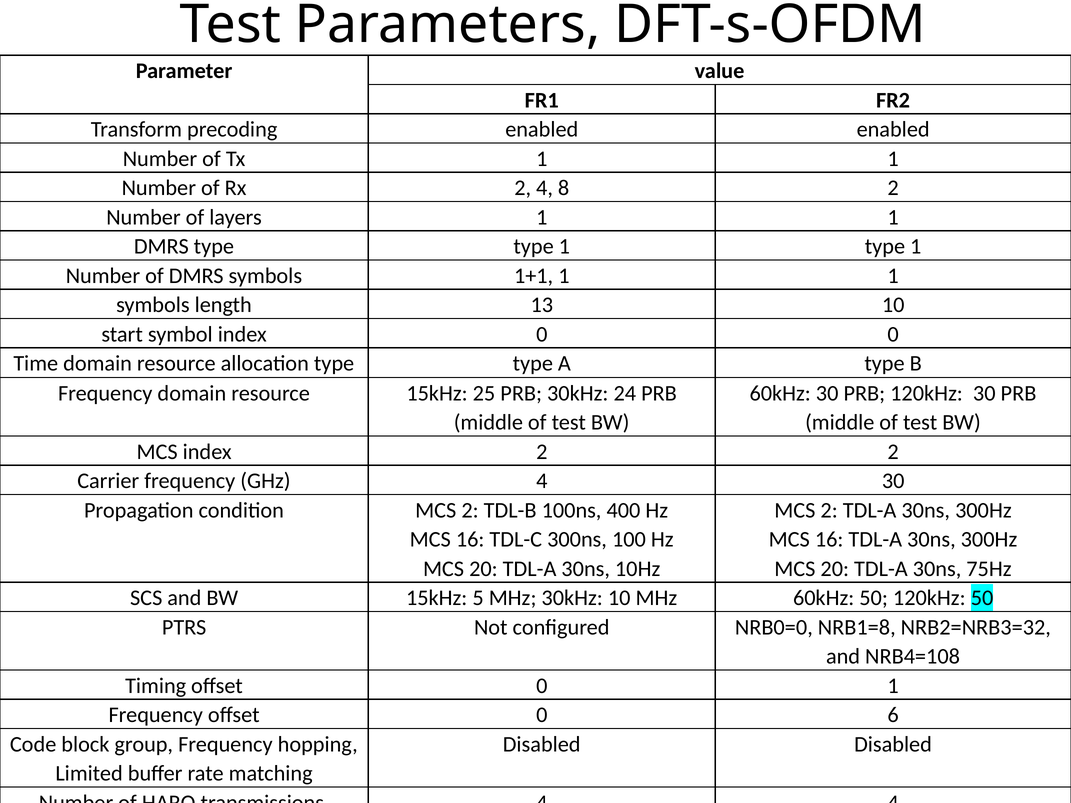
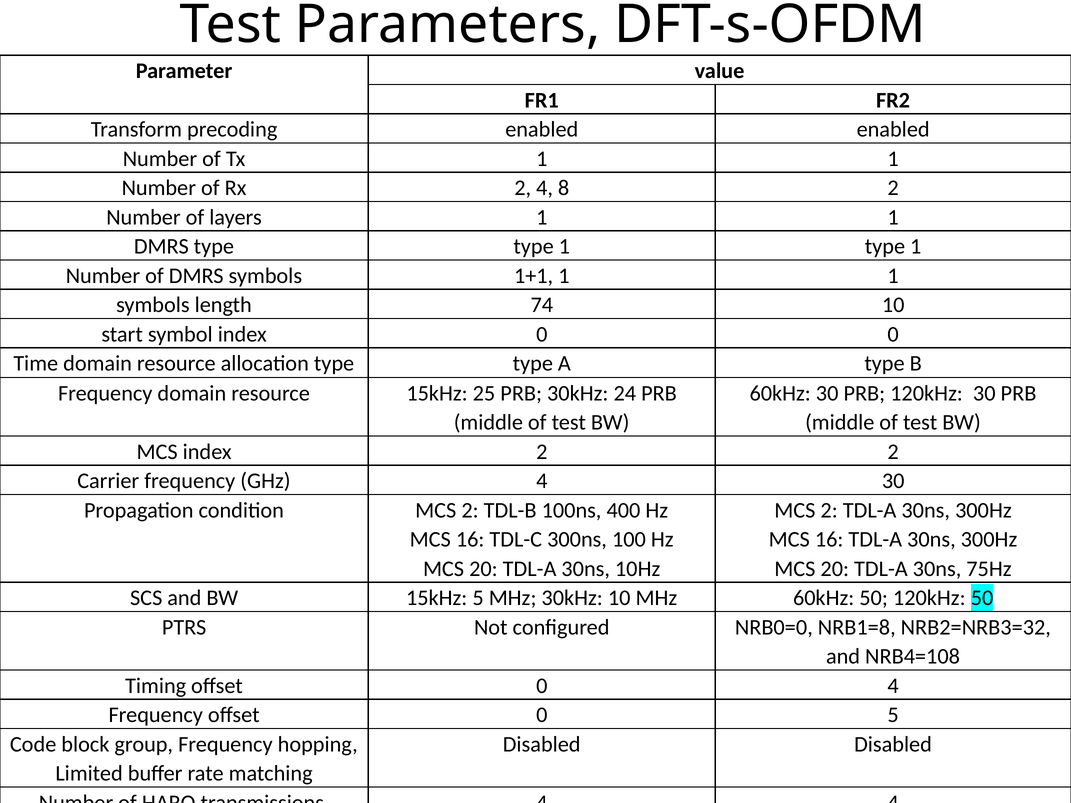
13: 13 -> 74 (542, 305)
0 1: 1 -> 4 (893, 686)
0 6: 6 -> 5 (893, 715)
